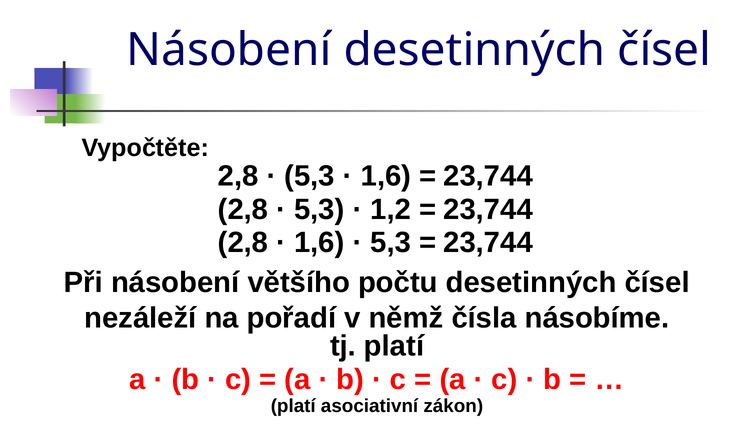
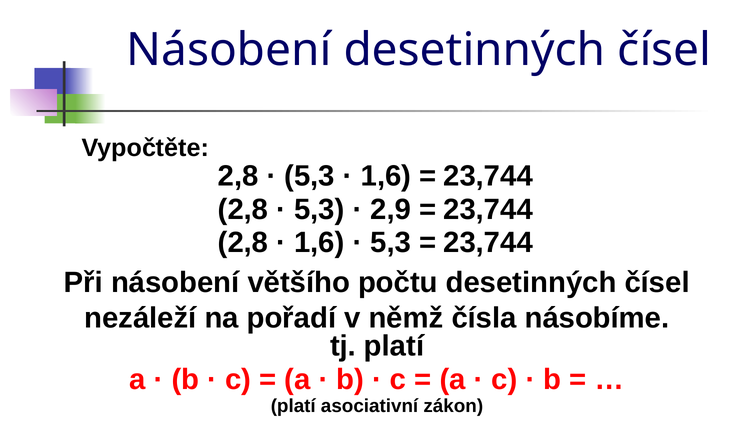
1,2: 1,2 -> 2,9 (391, 209)
